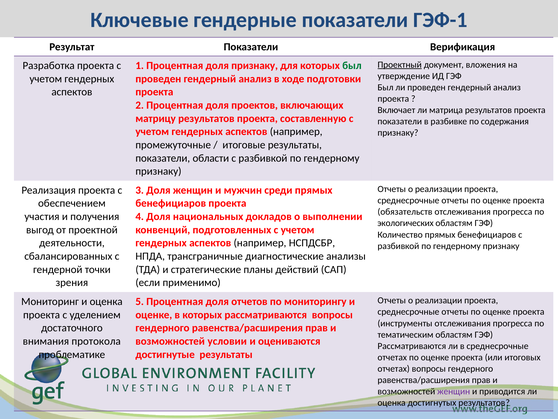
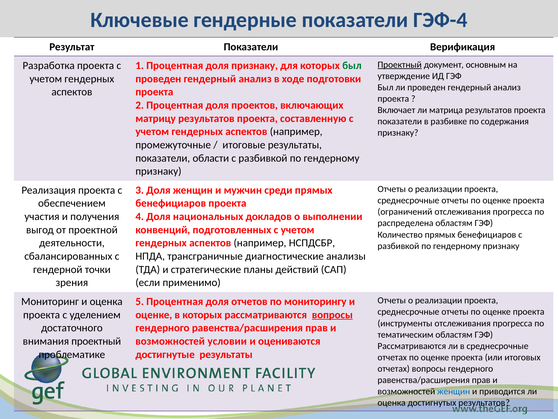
ГЭФ-1: ГЭФ-1 -> ГЭФ-4 (440, 20)
вложения: вложения -> основным (486, 65)
обязательств: обязательств -> ограничений (405, 212)
экологических: экологических -> распределена (405, 223)
вопросы underline: none -> present (332, 314)
внимания протокола: протокола -> проектный (96, 341)
женщин colour: purple -> blue (454, 391)
